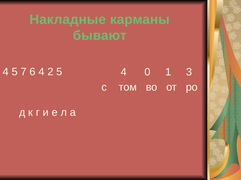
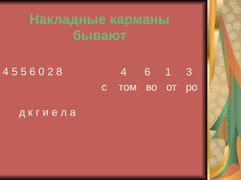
5 7: 7 -> 5 (24, 72)
6 4: 4 -> 0 (41, 72)
2 5: 5 -> 8 (59, 72)
4 0: 0 -> 6 (147, 72)
